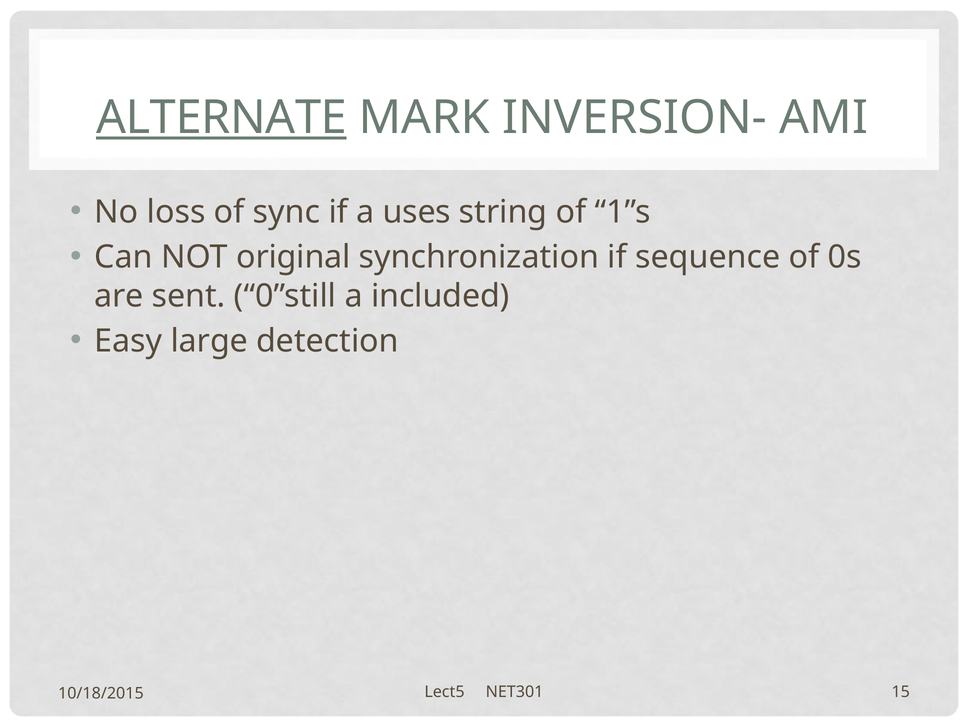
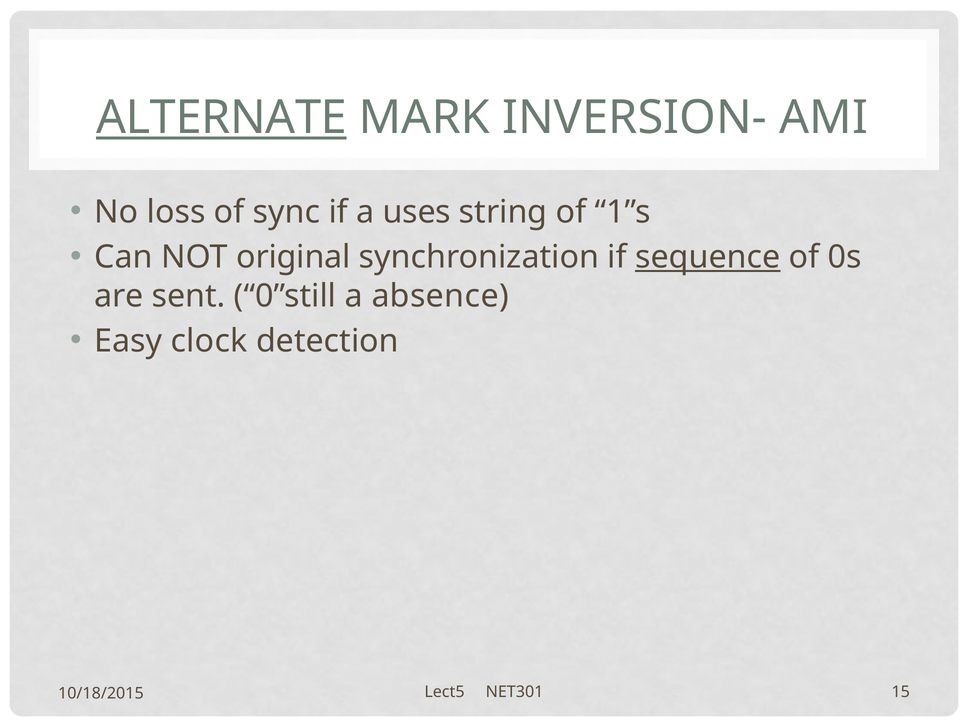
sequence underline: none -> present (708, 257)
included: included -> absence (440, 296)
large: large -> clock (209, 341)
